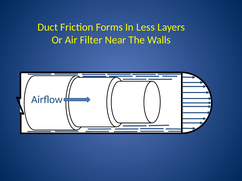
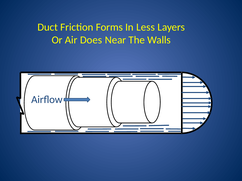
Filter: Filter -> Does (91, 40)
